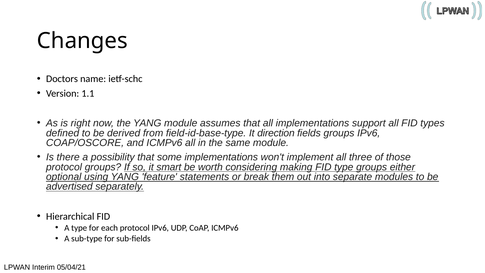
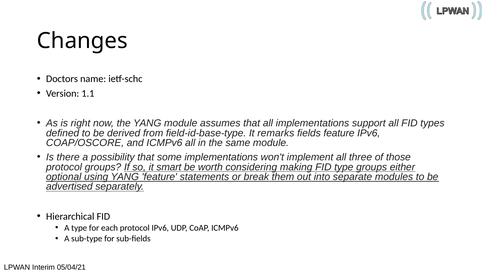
direction: direction -> remarks (276, 133)
fields groups: groups -> feature (339, 133)
